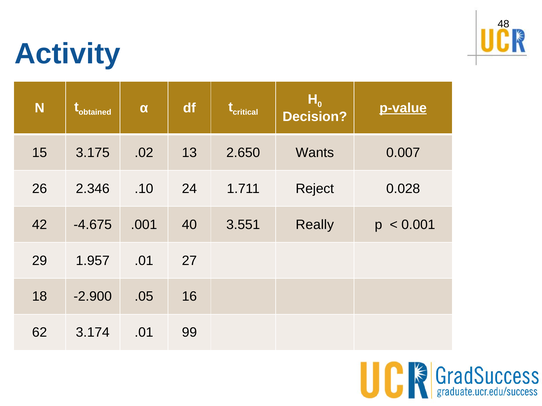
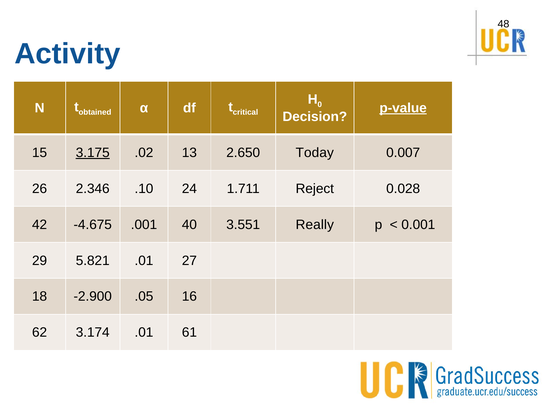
3.175 underline: none -> present (93, 153)
Wants: Wants -> Today (315, 153)
1.957: 1.957 -> 5.821 (93, 261)
99: 99 -> 61 (189, 333)
